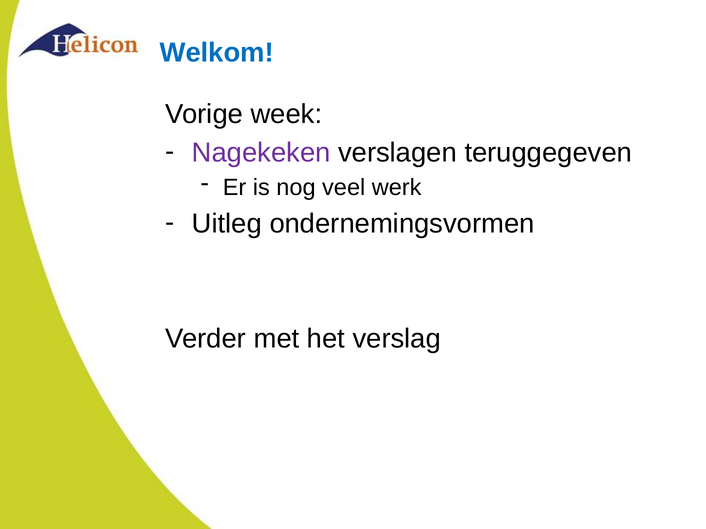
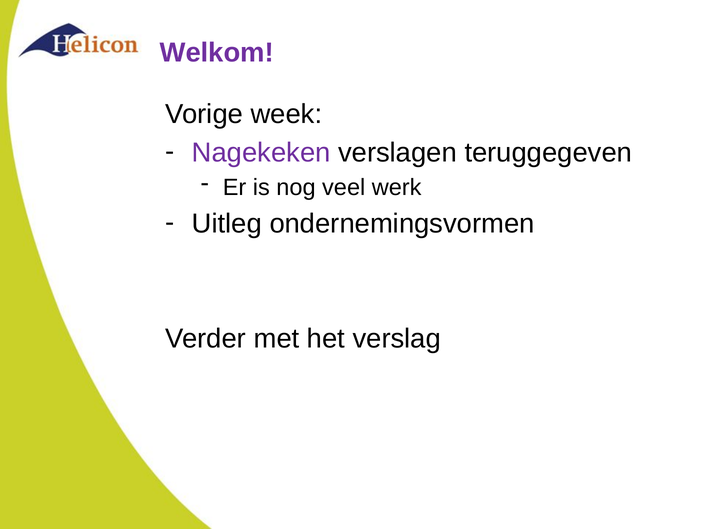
Welkom colour: blue -> purple (217, 53)
